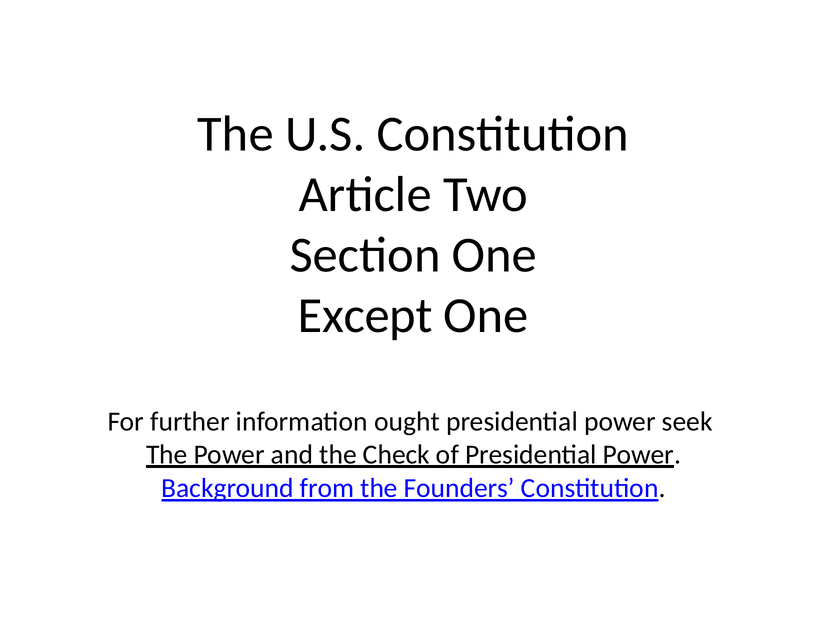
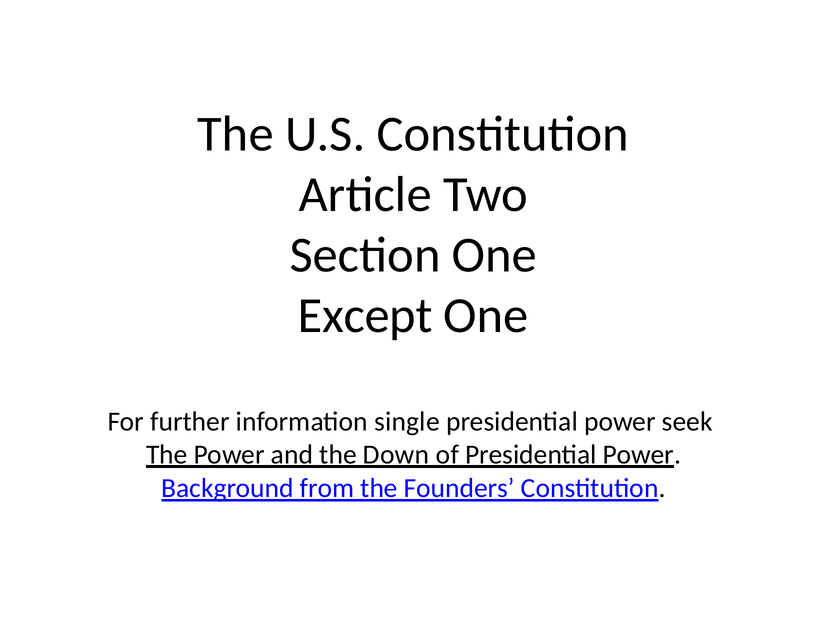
ought: ought -> single (407, 422)
Check: Check -> Down (396, 455)
